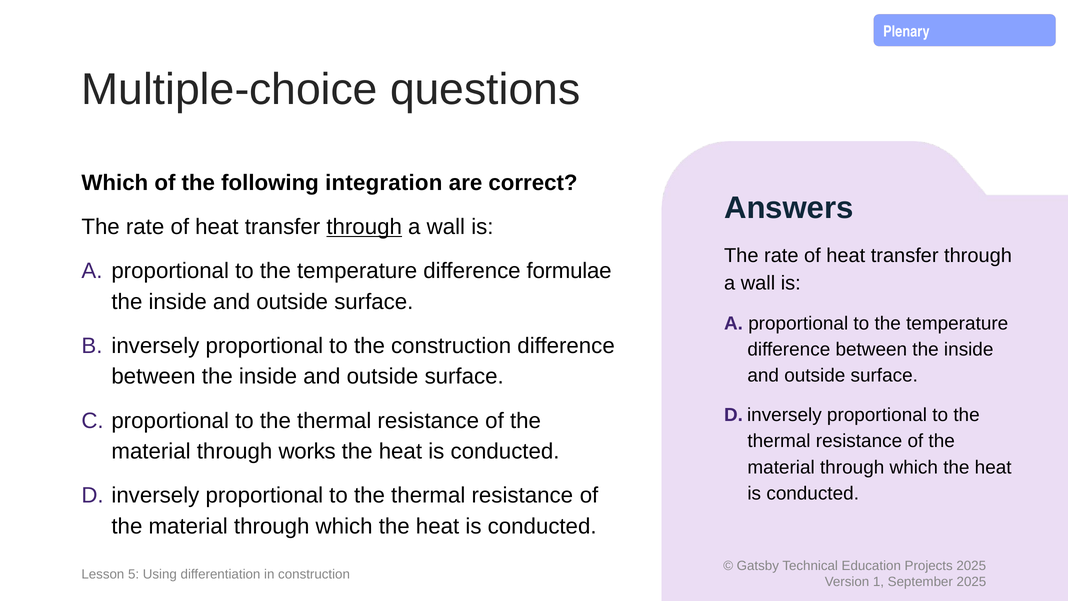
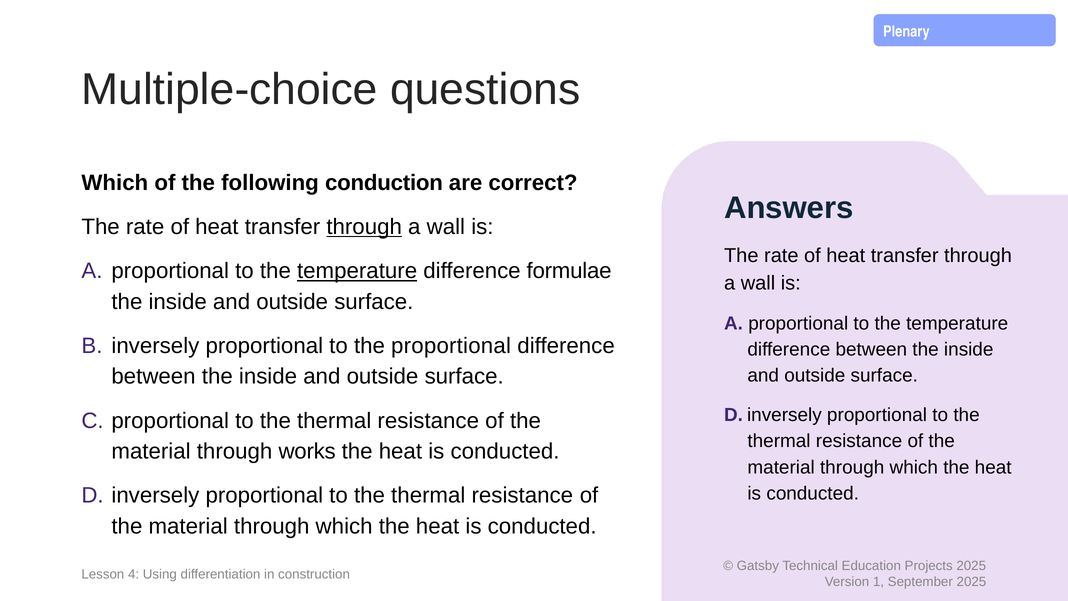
integration: integration -> conduction (384, 183)
temperature underline: none -> present (357, 271)
the construction: construction -> proportional (451, 346)
5: 5 -> 4 (134, 574)
